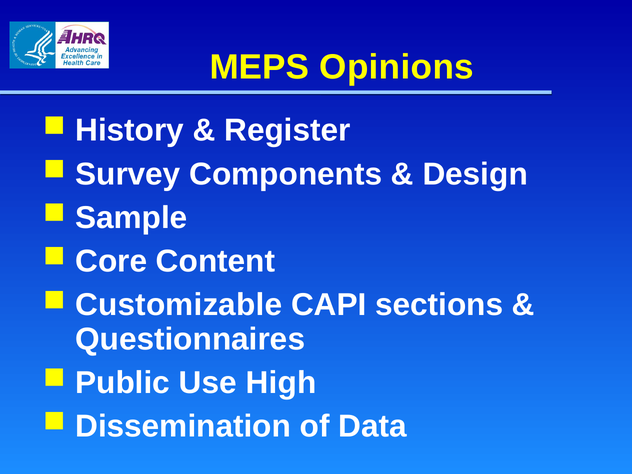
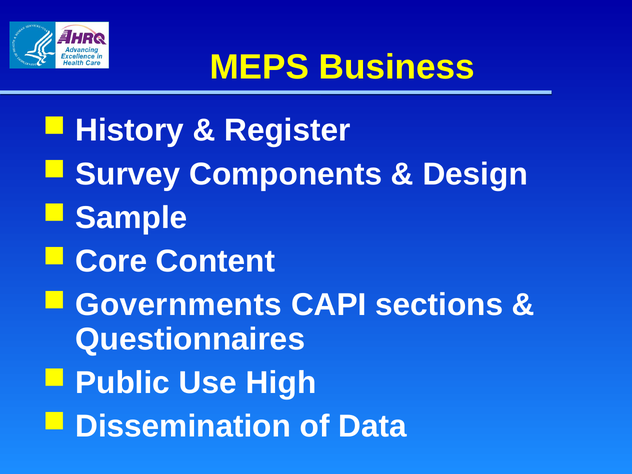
Opinions: Opinions -> Business (397, 67)
Customizable: Customizable -> Governments (179, 305)
